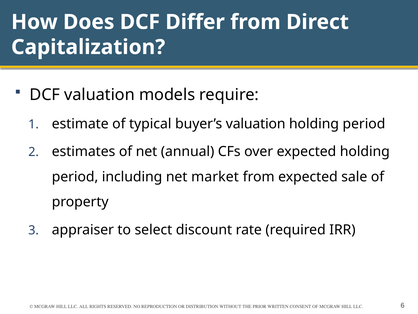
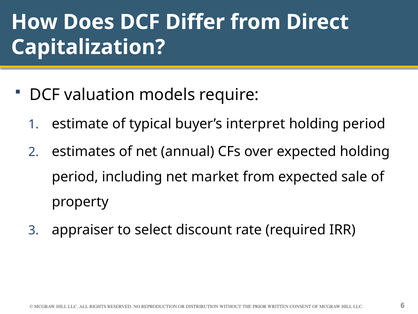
buyer’s valuation: valuation -> interpret (256, 124)
